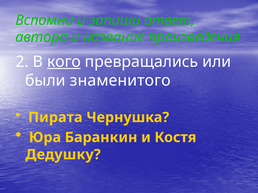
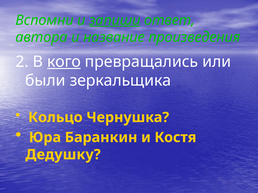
запиши underline: none -> present (115, 20)
знаменитого: знаменитого -> зеркальщика (120, 81)
Пирата: Пирата -> Кольцо (55, 118)
